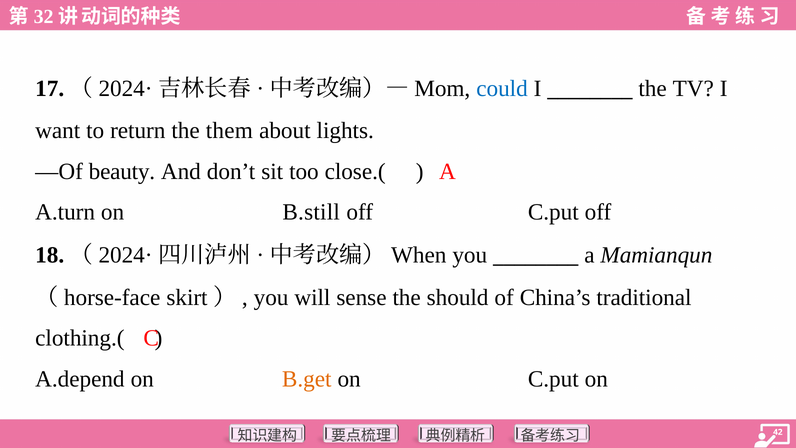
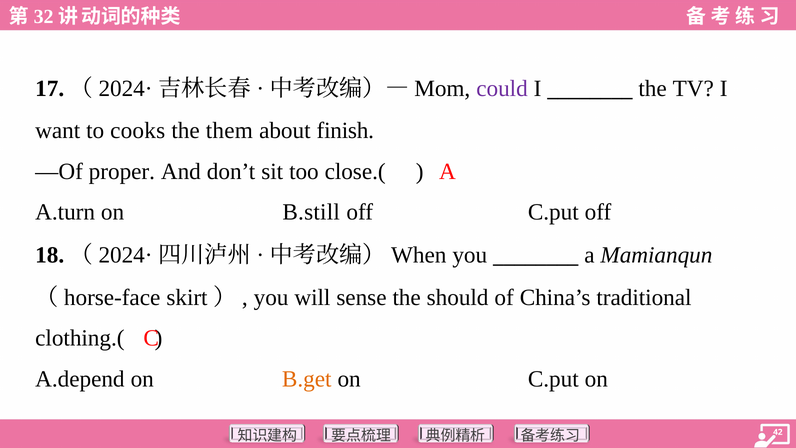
could colour: blue -> purple (502, 88)
return: return -> cooks (138, 131)
lights: lights -> finish (345, 131)
beauty: beauty -> proper (122, 171)
